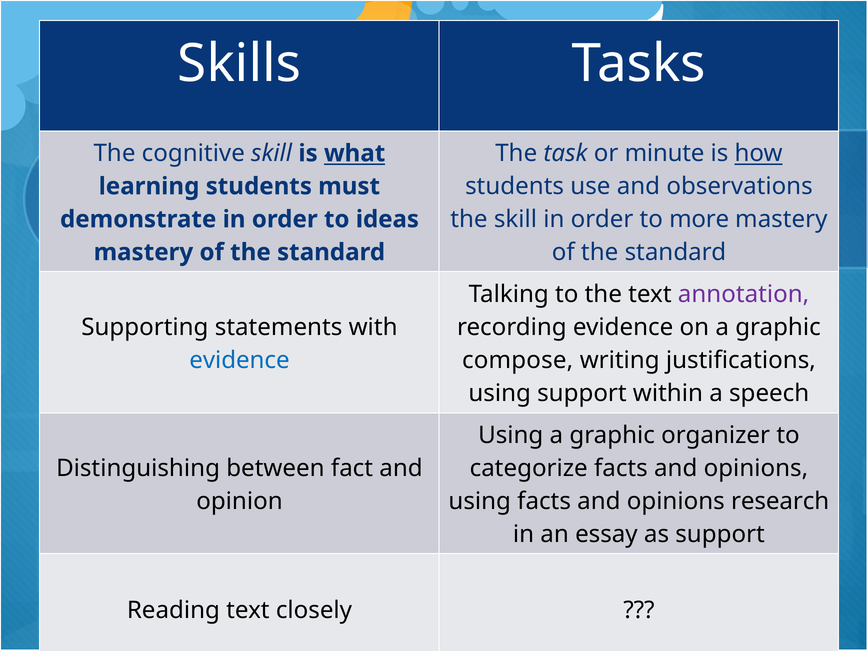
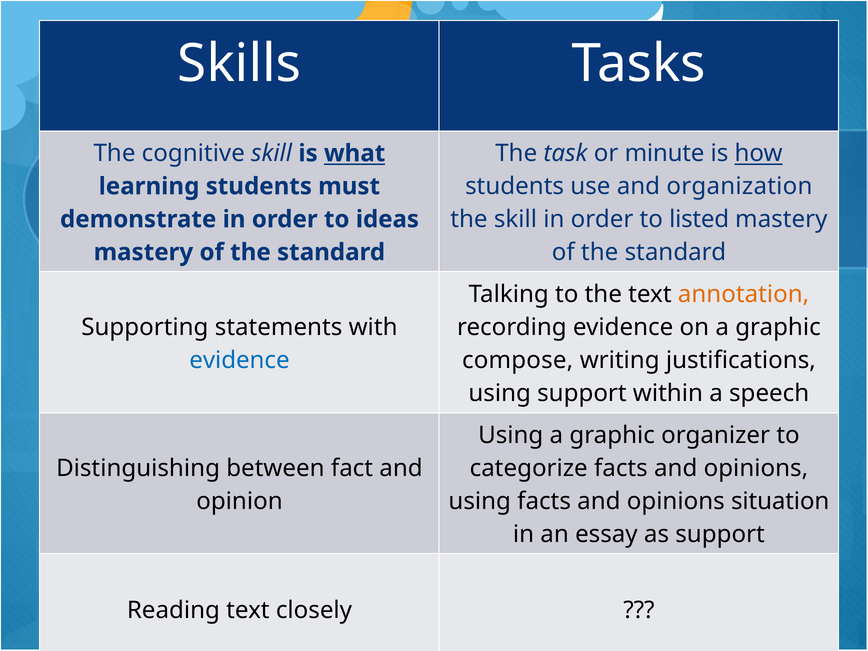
observations: observations -> organization (739, 186)
more: more -> listed (699, 219)
annotation colour: purple -> orange (744, 294)
research: research -> situation (780, 501)
